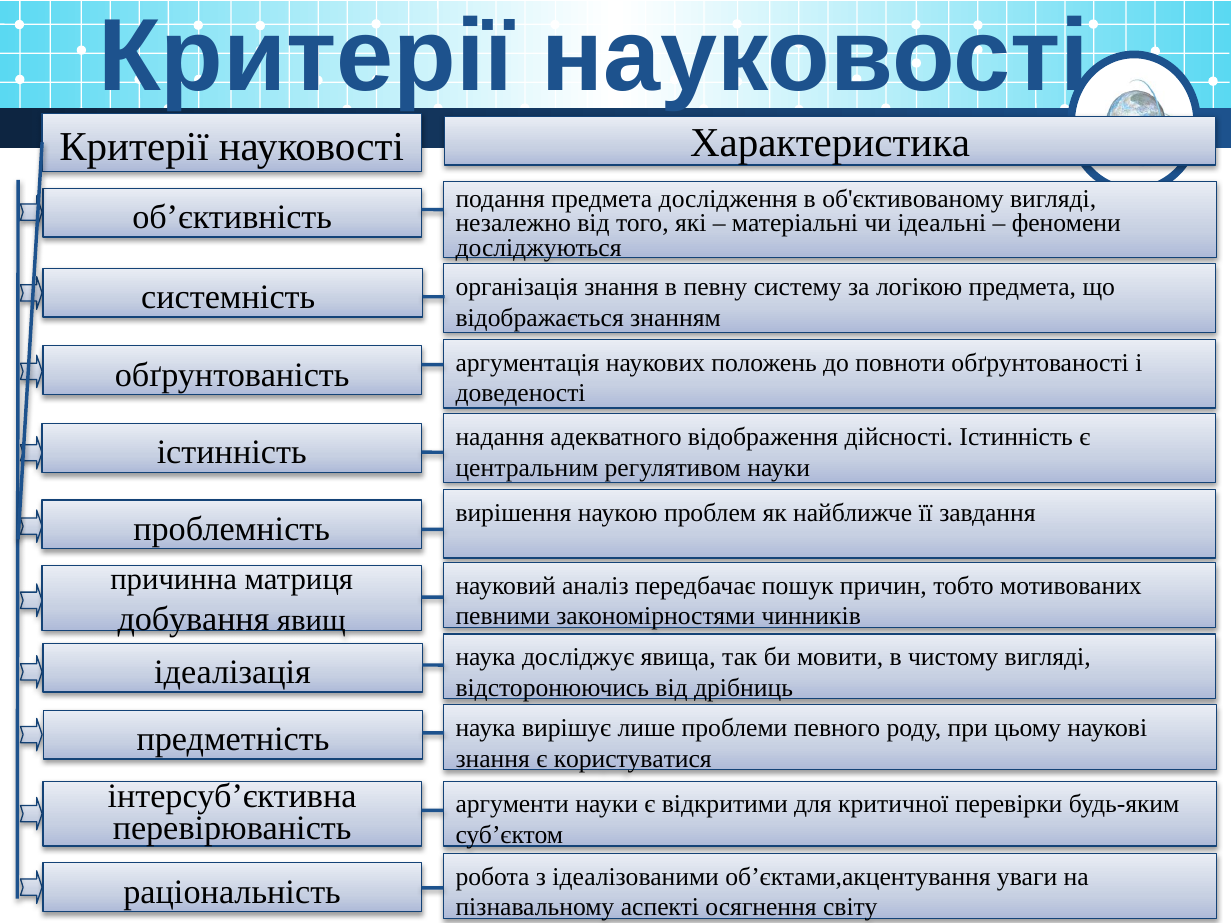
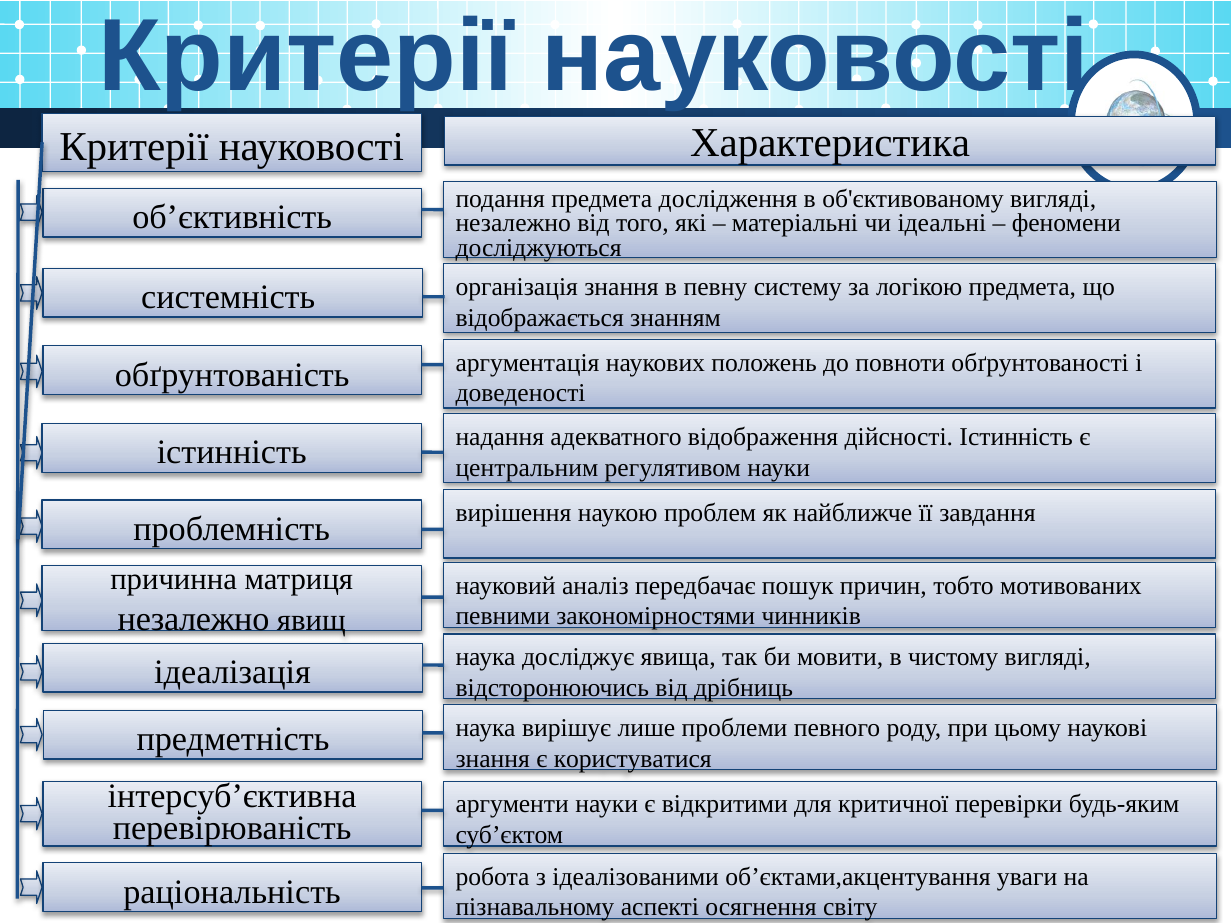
добування: добування -> незалежно (194, 619)
